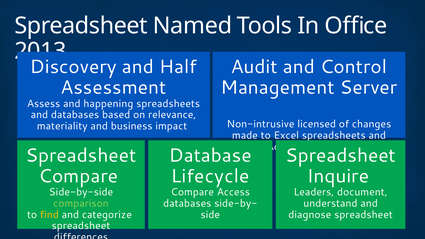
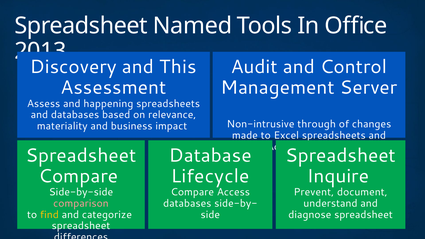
Half: Half -> This (178, 67)
licensed: licensed -> through (317, 124)
Leaders: Leaders -> Prevent (314, 192)
comparison colour: light green -> pink (81, 203)
